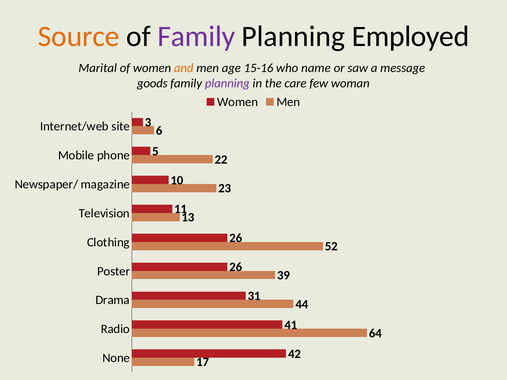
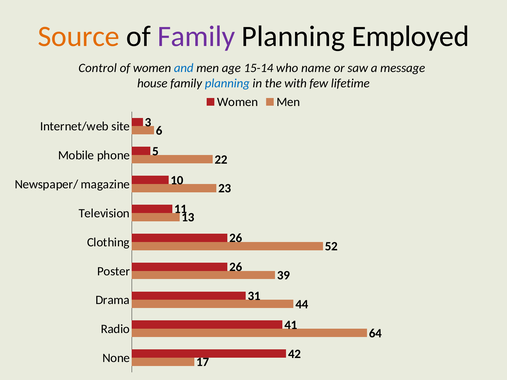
Marital: Marital -> Control (98, 68)
and colour: orange -> blue (184, 68)
15-16: 15-16 -> 15-14 (259, 68)
goods: goods -> house (152, 83)
planning colour: purple -> blue (227, 83)
care: care -> with (296, 83)
woman: woman -> lifetime (350, 83)
